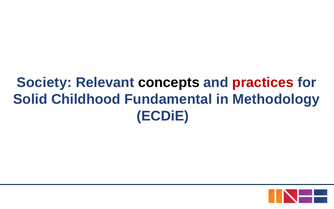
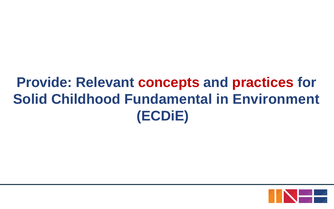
Society: Society -> Provide (44, 82)
concepts colour: black -> red (169, 82)
Methodology: Methodology -> Environment (276, 99)
